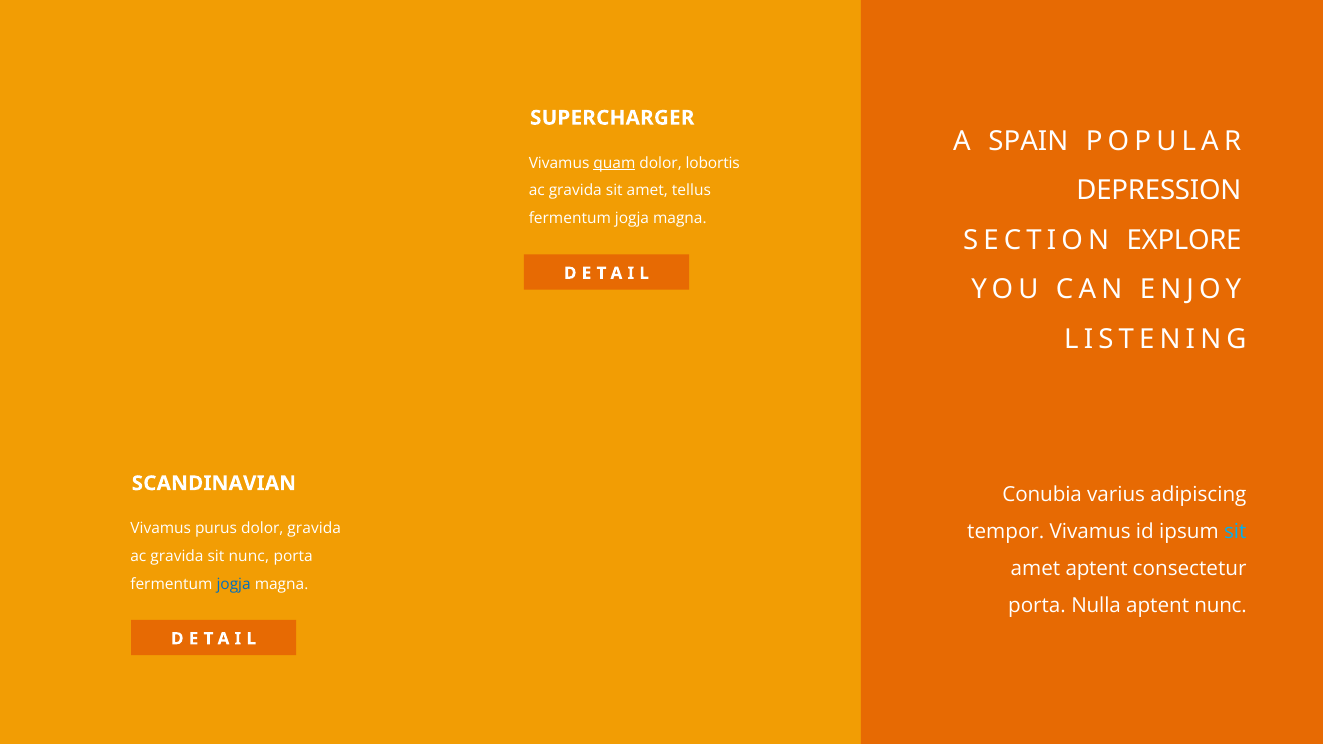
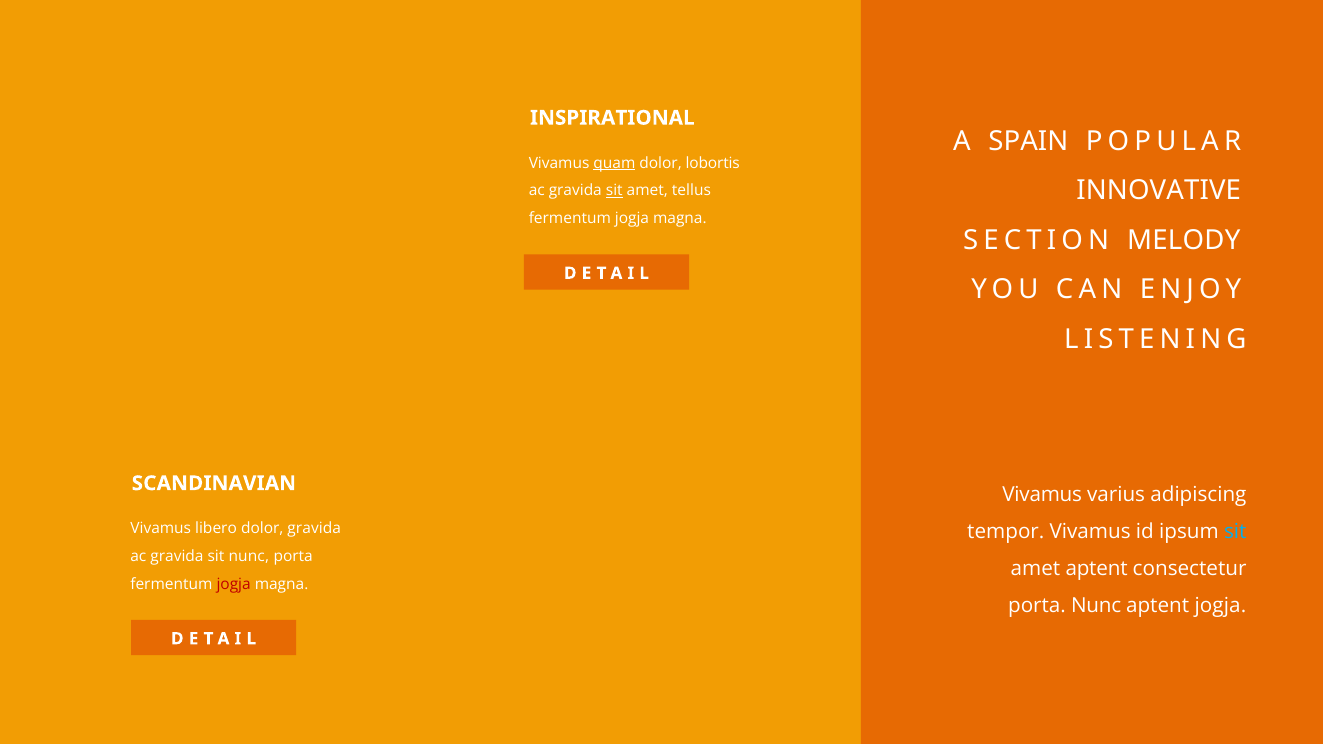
SUPERCHARGER: SUPERCHARGER -> INSPIRATIONAL (612, 118)
DEPRESSION: DEPRESSION -> INNOVATIVE (1159, 191)
sit underline: none -> present (614, 191)
EXPLORE: EXPLORE -> MELODY (1184, 240)
Conubia: Conubia -> Vivamus (1042, 495)
purus: purus -> libero (216, 529)
jogja colour: blue -> red (234, 584)
porta Nulla: Nulla -> Nunc (1096, 606)
aptent nunc: nunc -> jogja (1220, 606)
